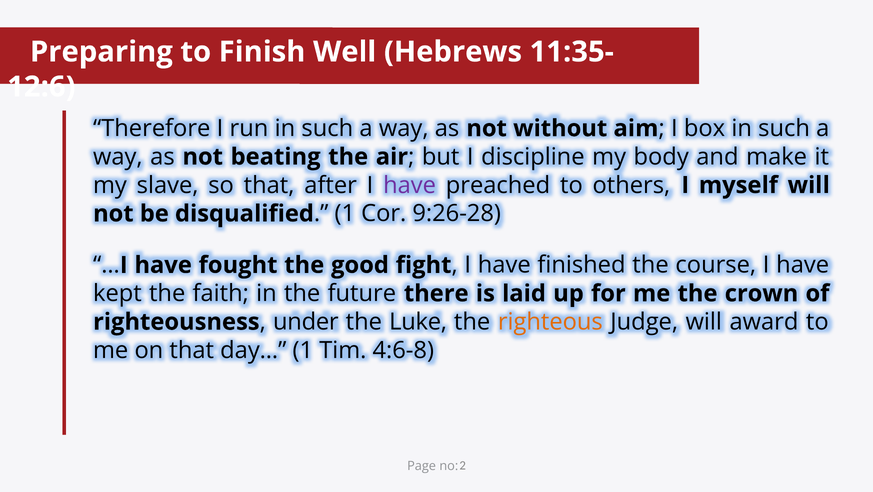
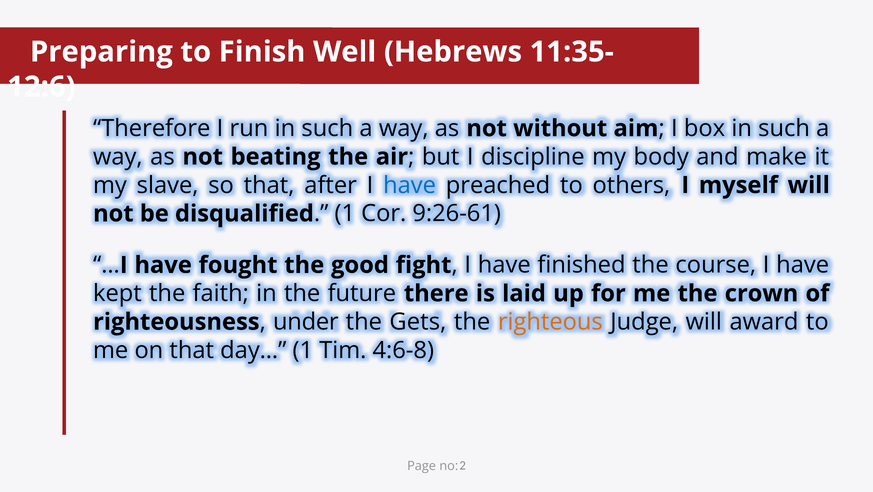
have colour: purple -> blue (410, 185)
9:26-28: 9:26-28 -> 9:26-61 (457, 214)
Luke: Luke -> Gets (418, 322)
